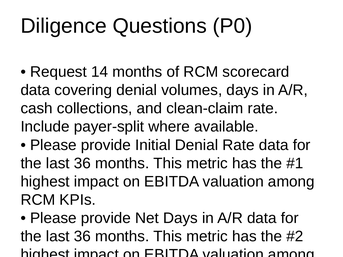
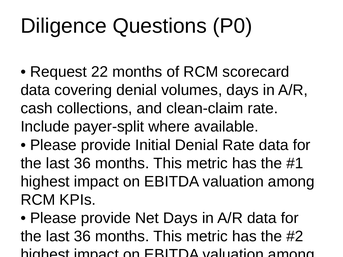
14: 14 -> 22 (100, 72)
